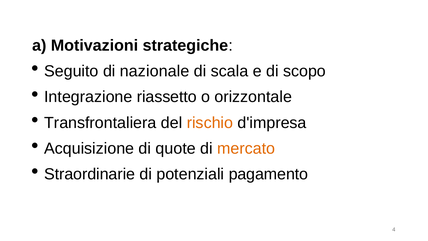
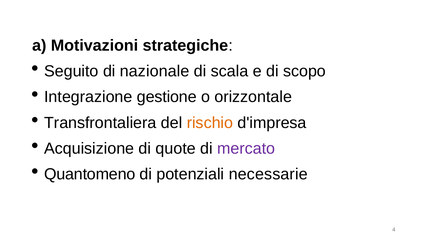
riassetto: riassetto -> gestione (167, 97)
mercato colour: orange -> purple (246, 148)
Straordinarie: Straordinarie -> Quantomeno (90, 174)
pagamento: pagamento -> necessarie (268, 174)
